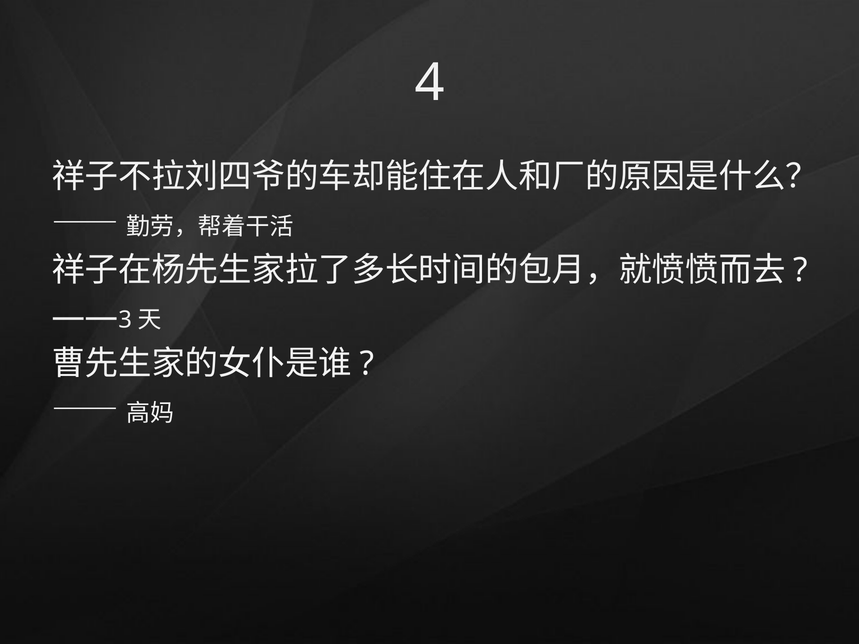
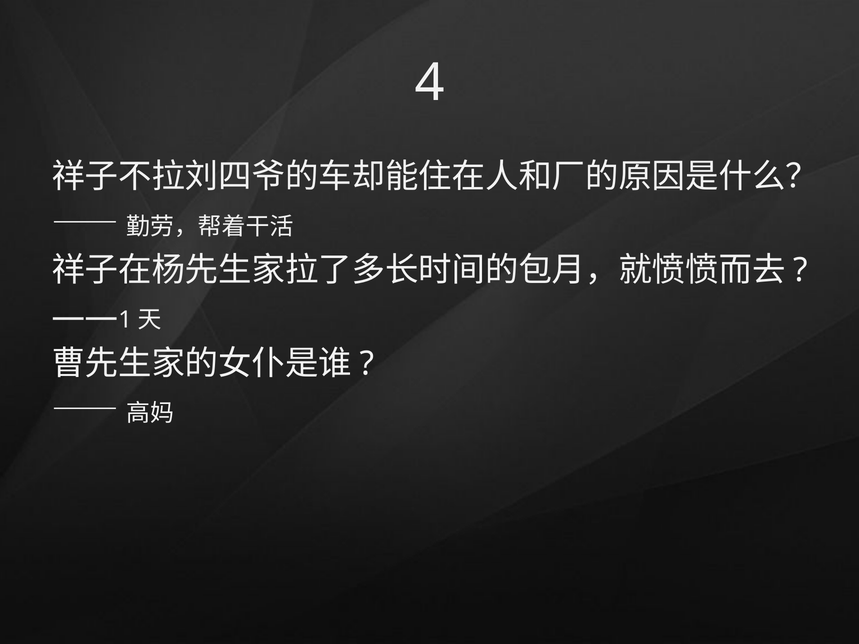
3: 3 -> 1 (125, 320)
